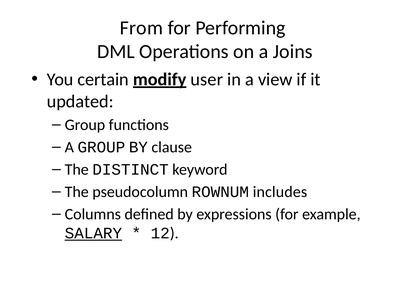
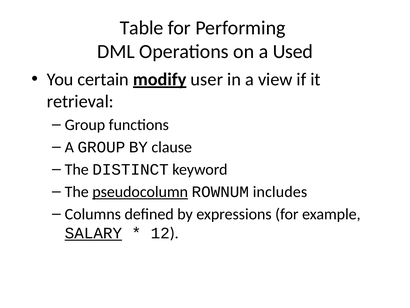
From: From -> Table (142, 28)
Joins: Joins -> Used (293, 52)
updated: updated -> retrieval (80, 101)
pseudocolumn underline: none -> present (140, 192)
